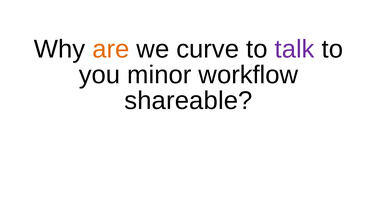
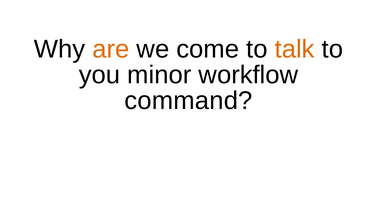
curve: curve -> come (208, 49)
talk colour: purple -> orange (295, 49)
shareable: shareable -> command (188, 101)
